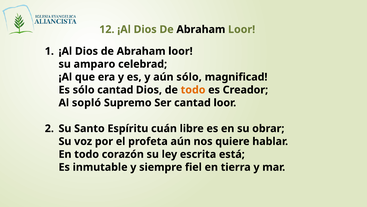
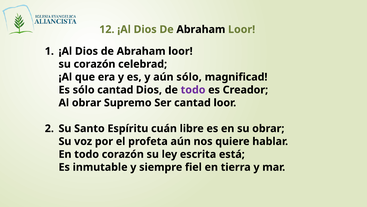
su amparo: amparo -> corazón (95, 64)
todo colour: orange -> purple (193, 90)
Al sopló: sopló -> obrar (87, 103)
